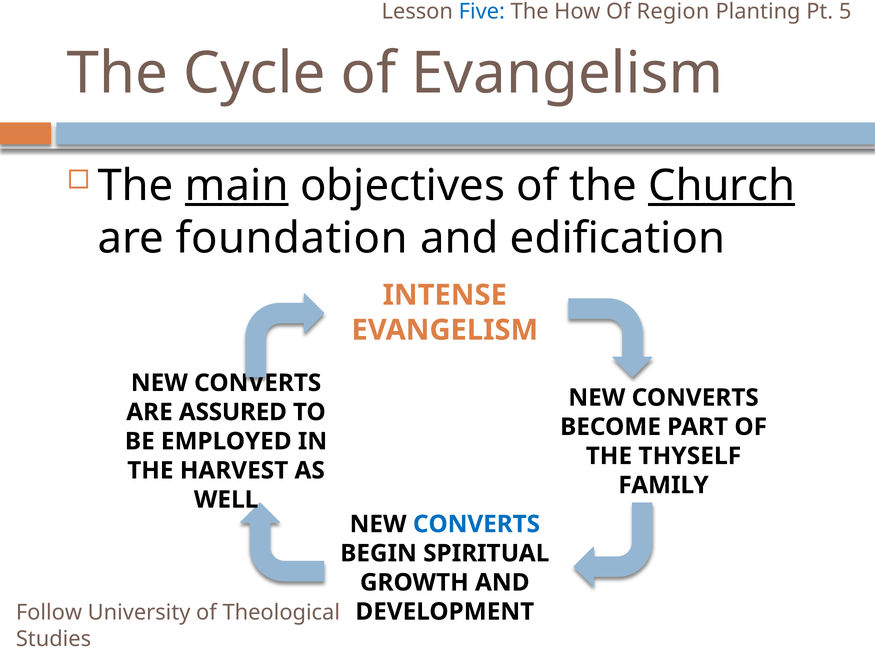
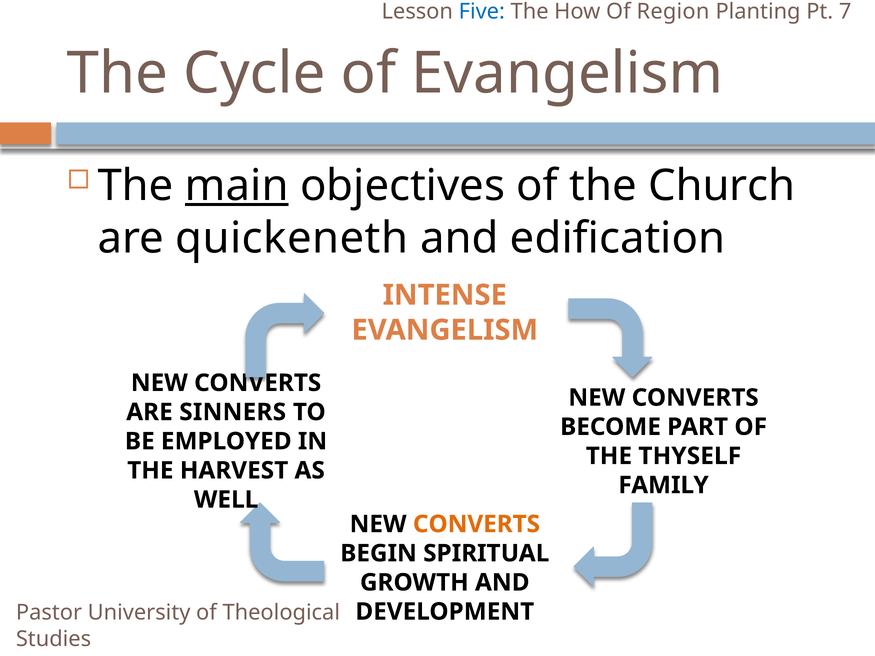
5: 5 -> 7 (845, 12)
Church underline: present -> none (722, 186)
foundation: foundation -> quickeneth (292, 238)
ASSURED: ASSURED -> SINNERS (233, 412)
CONVERTS colour: blue -> orange (476, 524)
Follow: Follow -> Pastor (49, 613)
